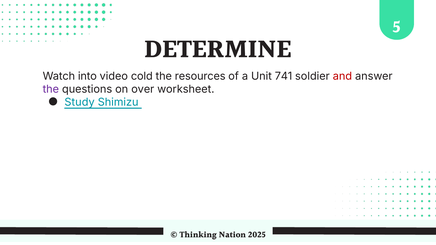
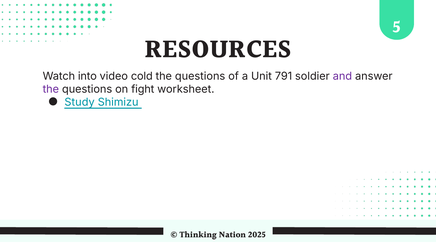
DETERMINE: DETERMINE -> RESOURCES (218, 50)
resources: resources -> questions (200, 76)
741: 741 -> 791 (284, 76)
and colour: red -> purple (342, 76)
over: over -> fight (143, 89)
